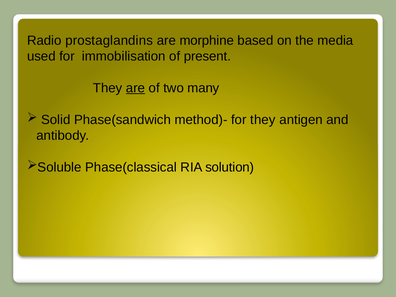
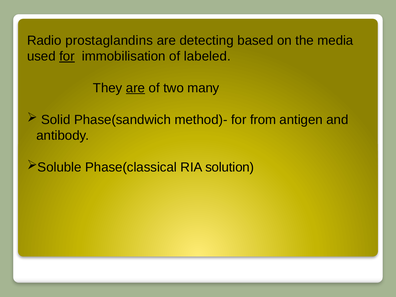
morphine: morphine -> detecting (207, 40)
for underline: none -> present (67, 56)
present: present -> labeled (207, 56)
for they: they -> from (263, 120)
